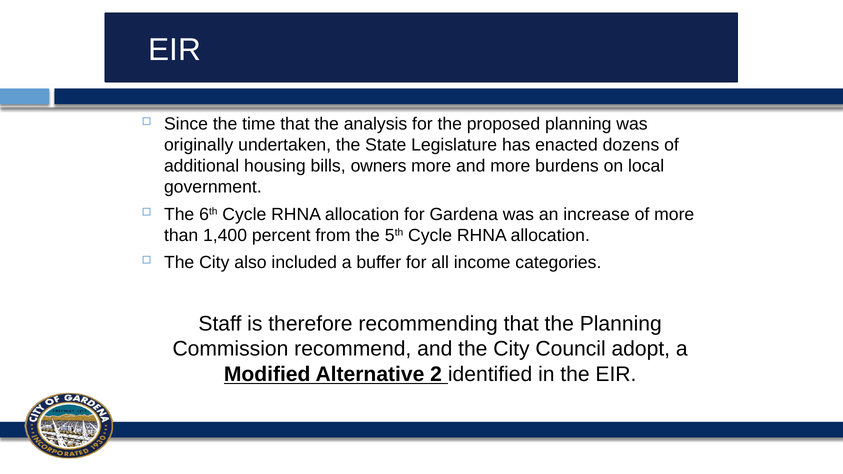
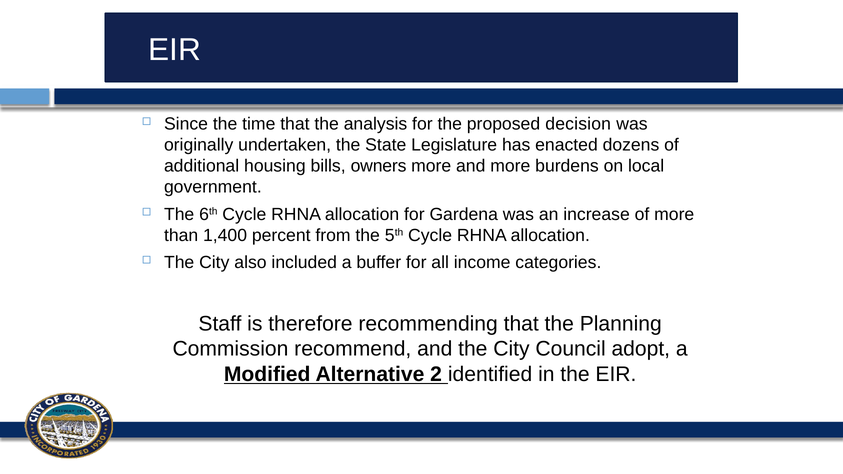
proposed planning: planning -> decision (578, 124)
